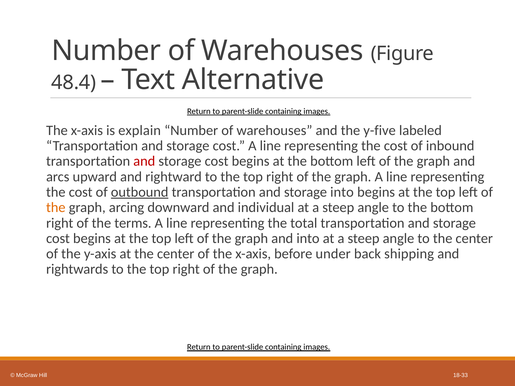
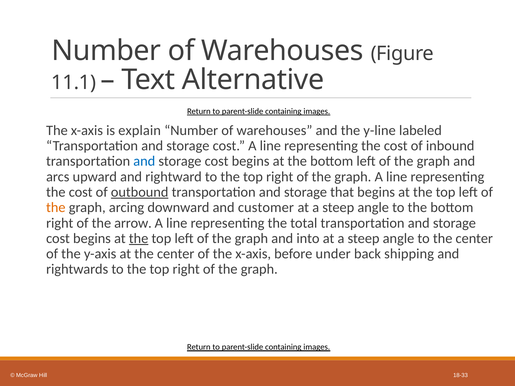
48.4: 48.4 -> 11.1 (74, 83)
y-five: y-five -> y-line (380, 130)
and colour: red -> blue (144, 161)
storage into: into -> that (342, 192)
individual: individual -> customer (266, 208)
terms: terms -> arrow (133, 223)
the underline: none -> present (139, 239)
